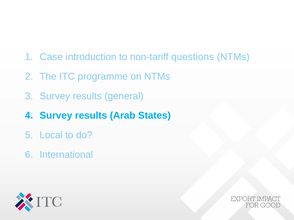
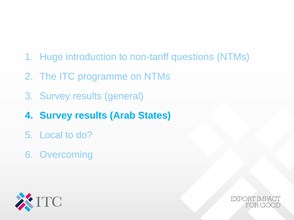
Case: Case -> Huge (51, 57)
International: International -> Overcoming (66, 155)
